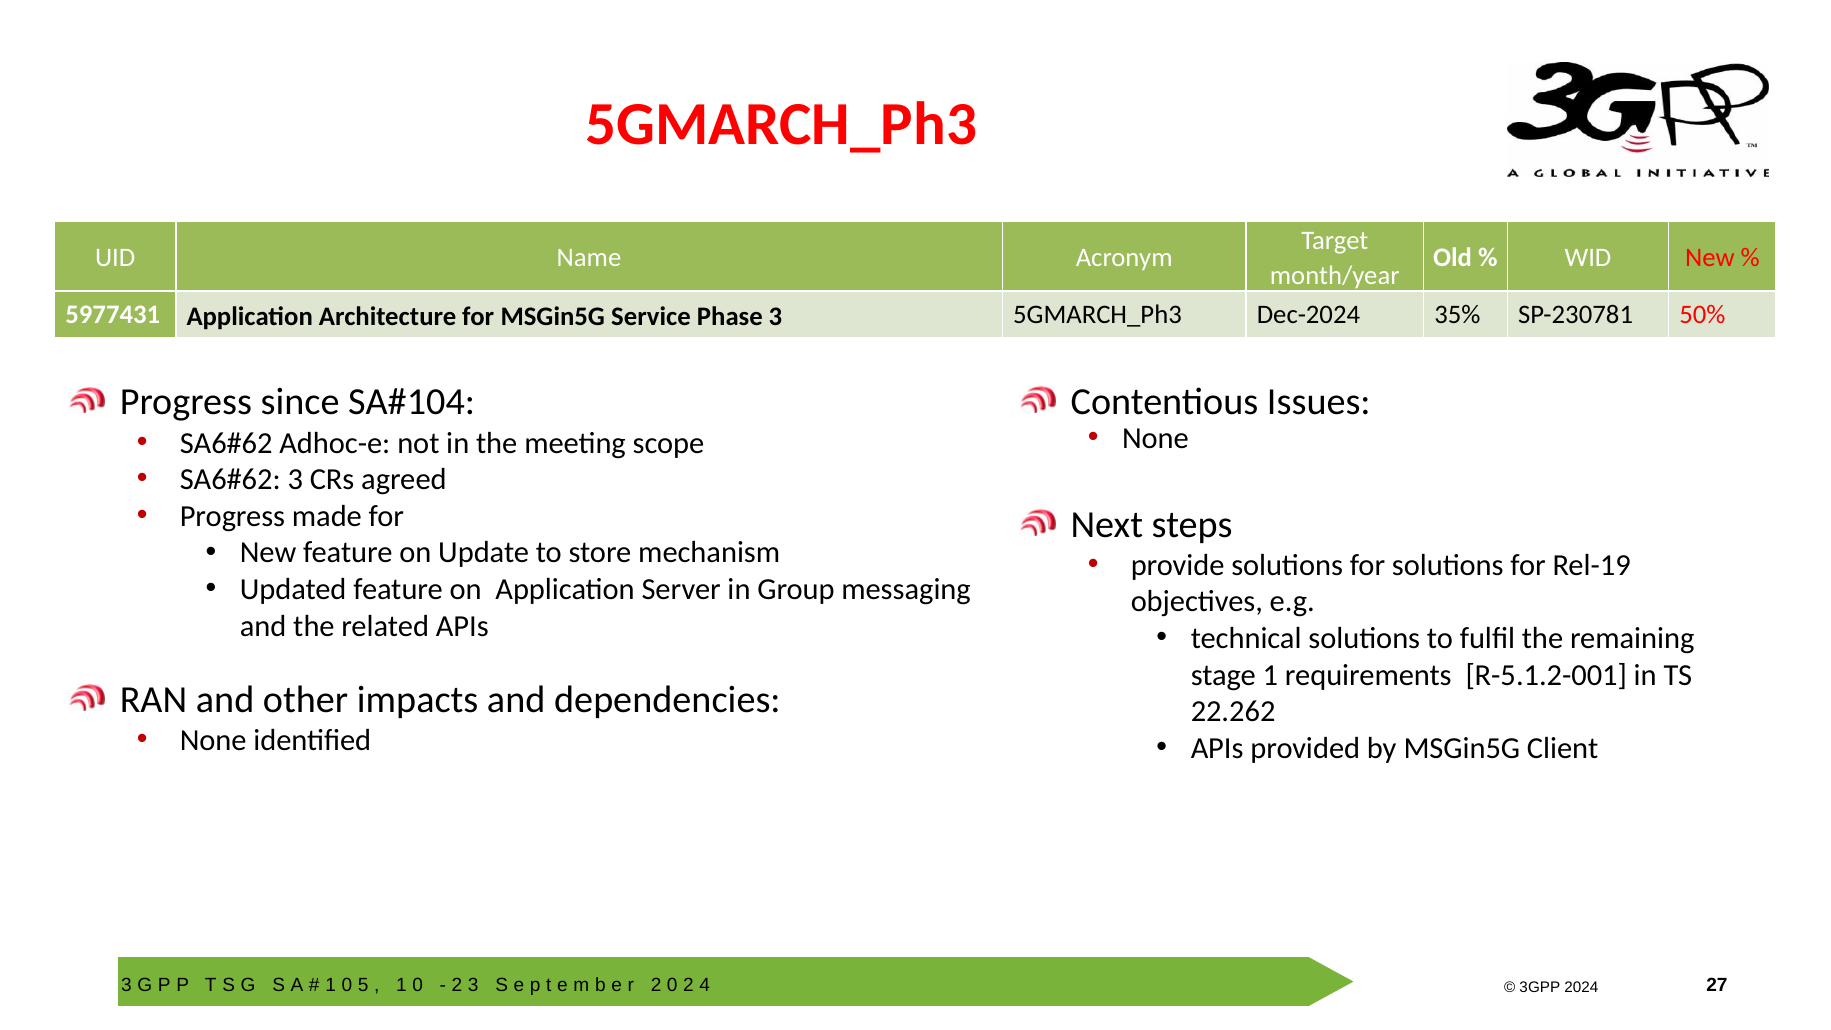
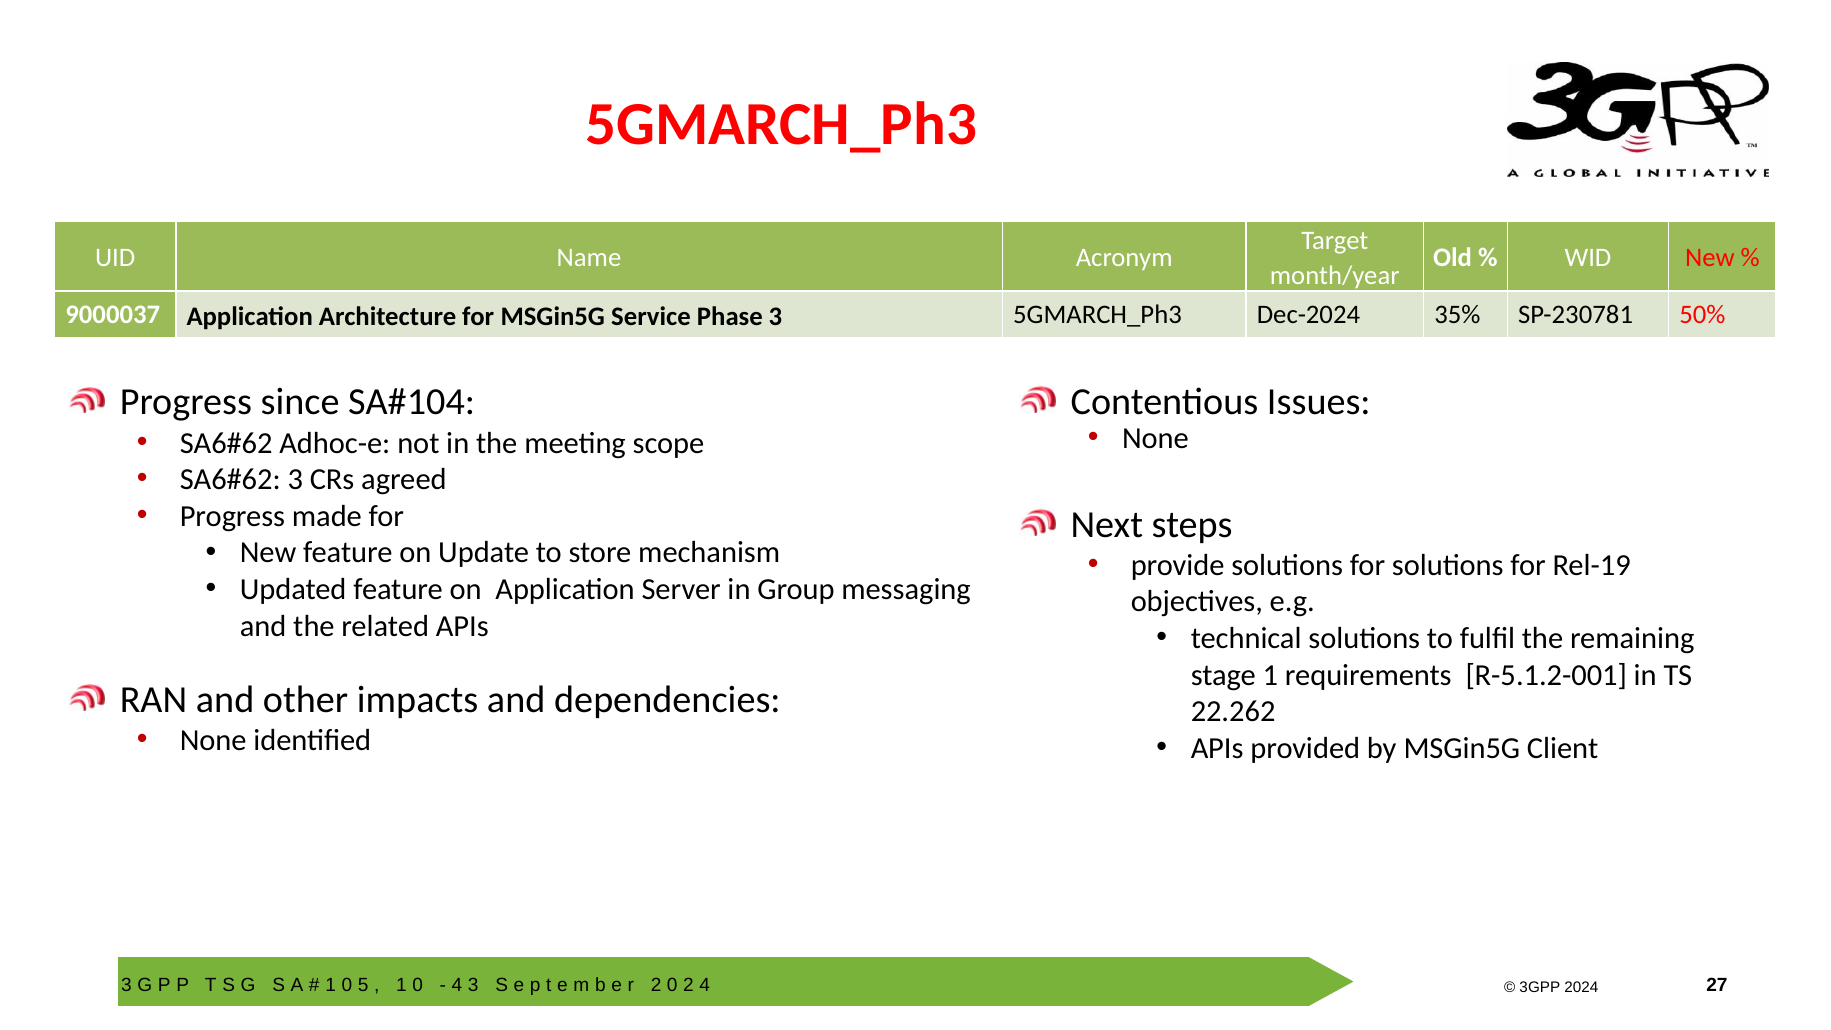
5977431: 5977431 -> 9000037 (113, 315)
2: 2 -> 4 (457, 985)
